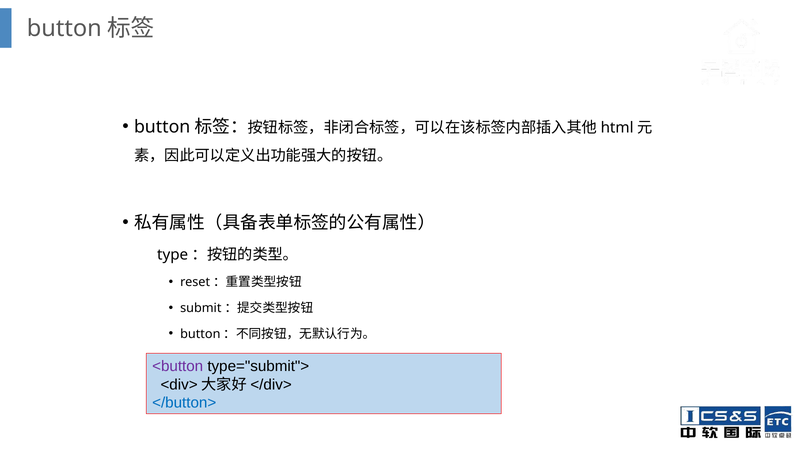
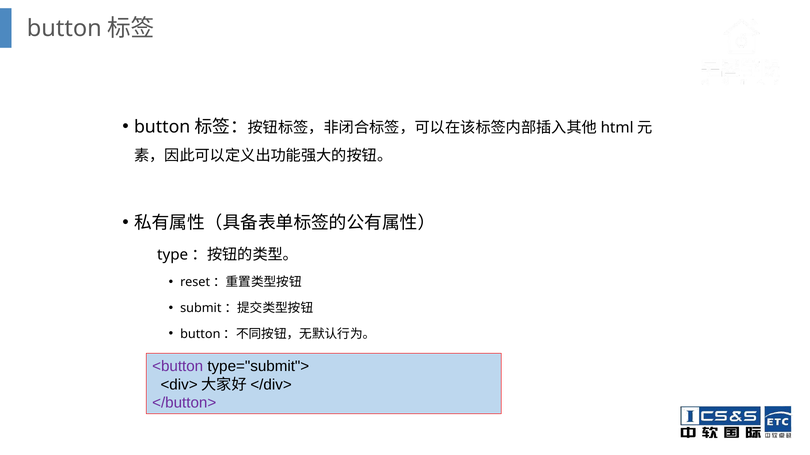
</button> colour: blue -> purple (184, 403)
